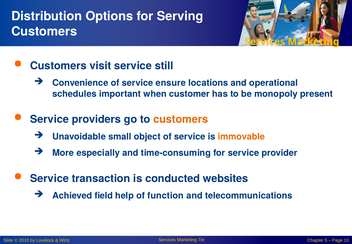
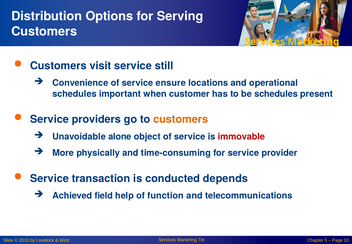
be monopoly: monopoly -> schedules (276, 94)
small: small -> alone (120, 136)
immovable colour: orange -> red (241, 136)
especially: especially -> physically (98, 153)
websites: websites -> depends (225, 178)
